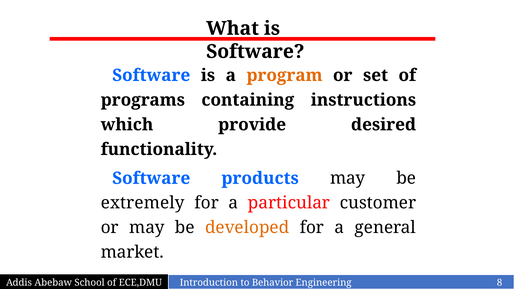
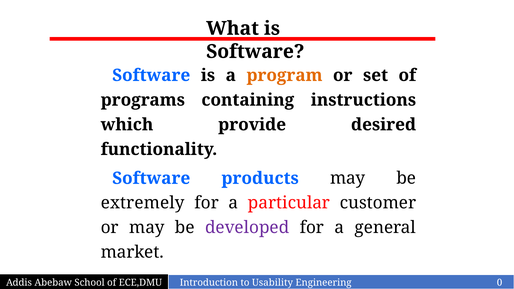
developed colour: orange -> purple (247, 228)
Behavior: Behavior -> Usability (272, 283)
8: 8 -> 0 (500, 283)
